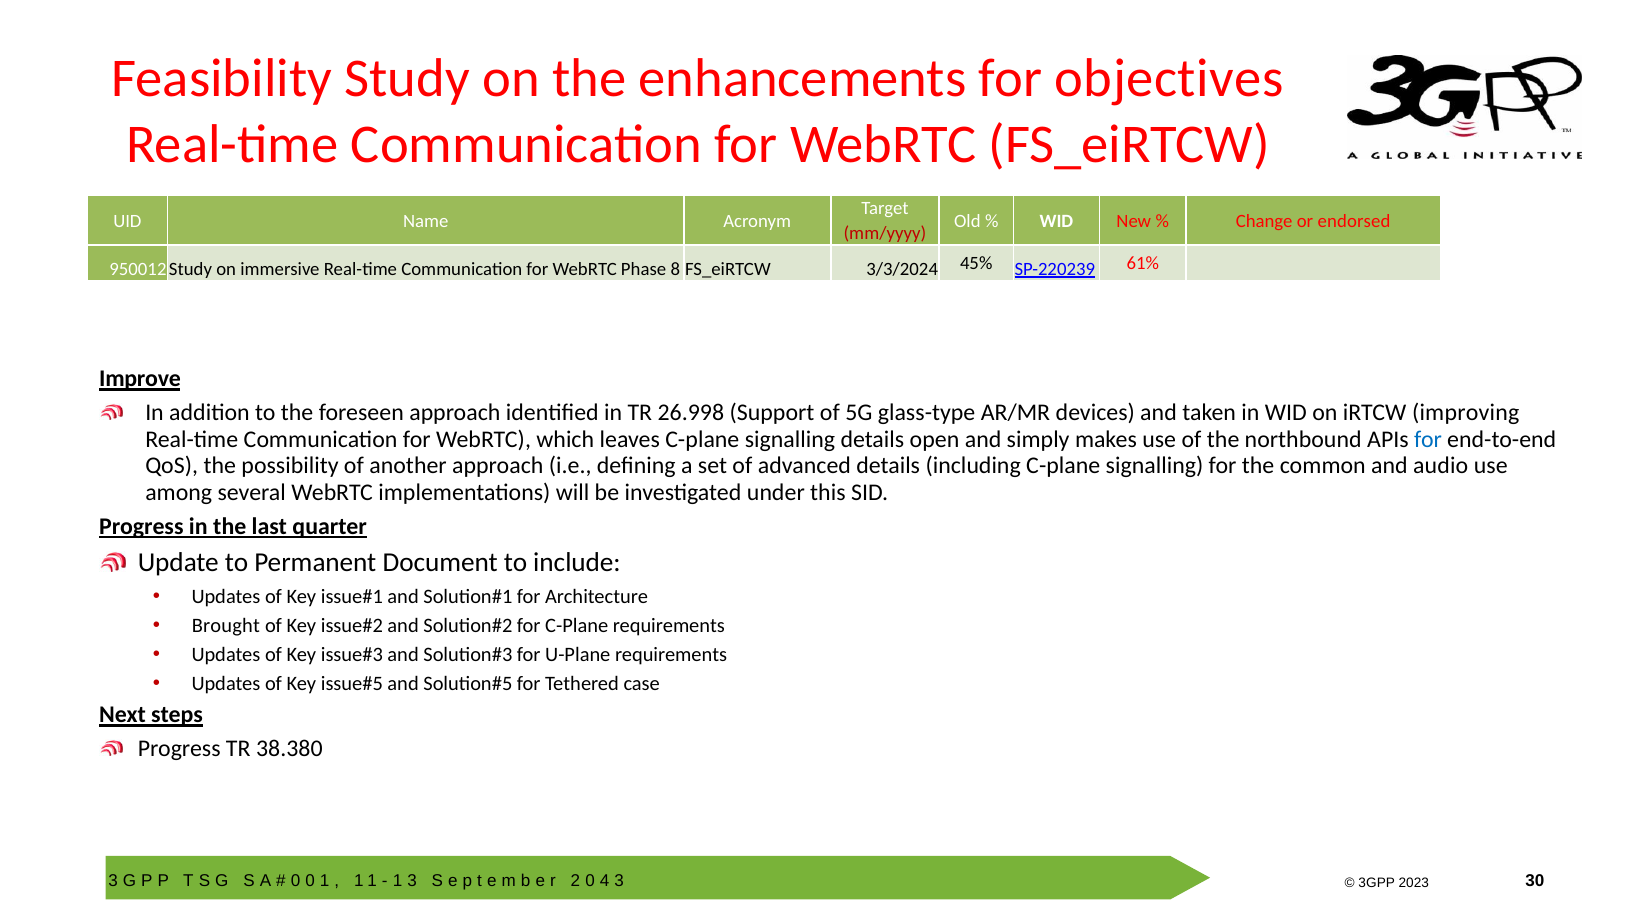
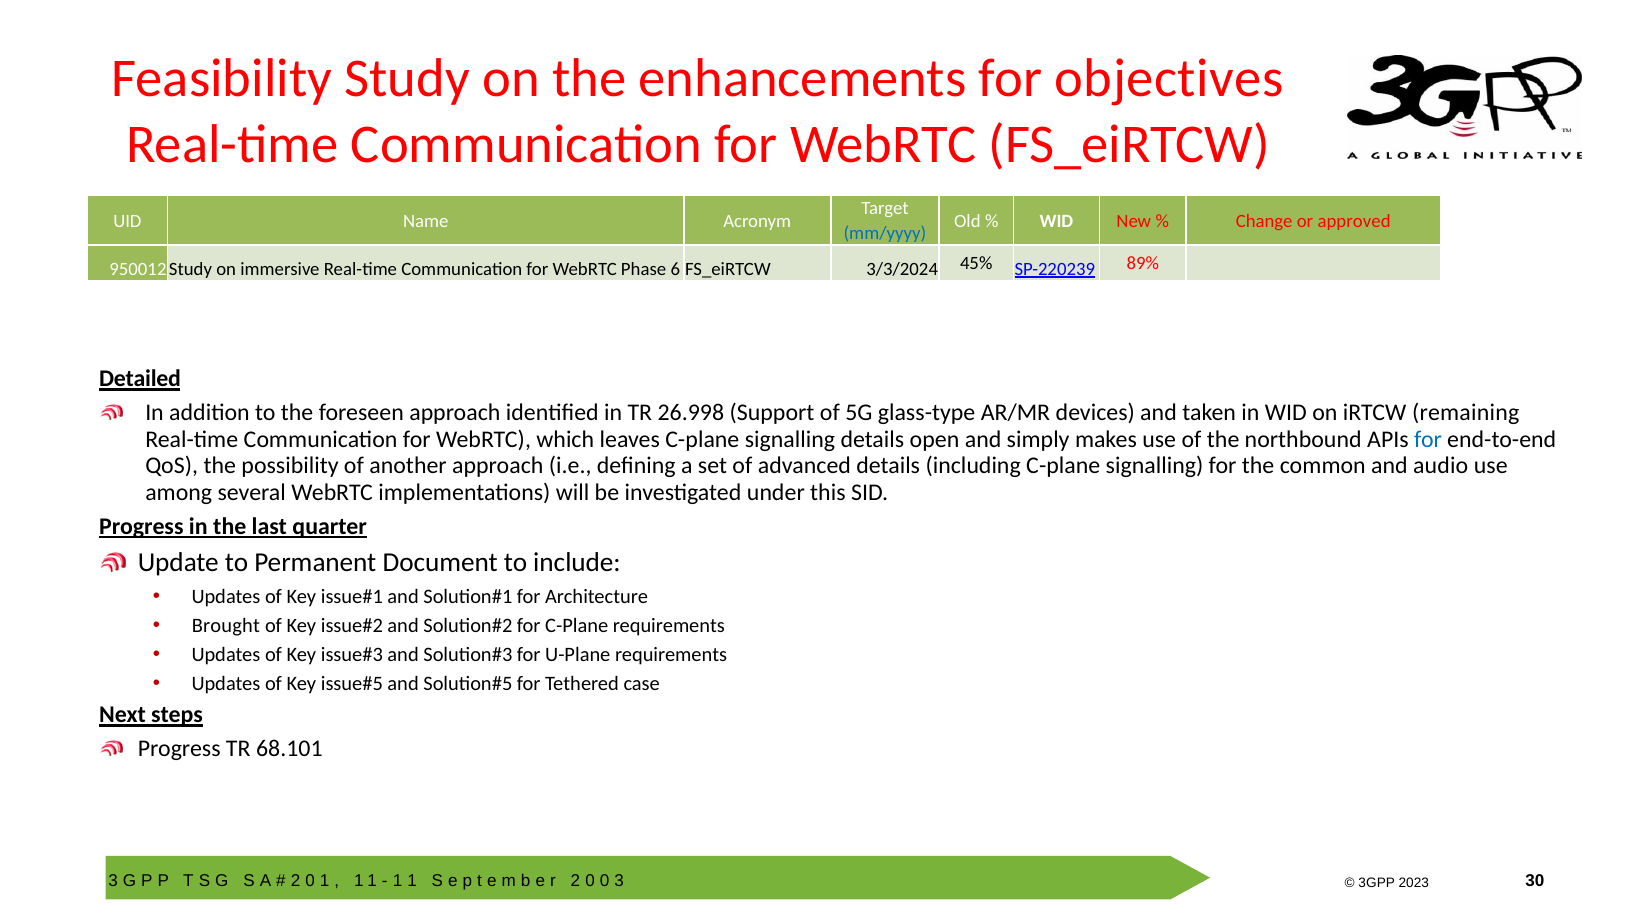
endorsed: endorsed -> approved (1354, 221)
mm/yyyy colour: red -> blue (885, 233)
8: 8 -> 6 (675, 269)
61%: 61% -> 89% (1143, 264)
Improve: Improve -> Detailed (140, 379)
improving: improving -> remaining (1466, 413)
38.380: 38.380 -> 68.101 (289, 749)
0: 0 -> 2 (296, 881)
1 3: 3 -> 1 (412, 881)
4: 4 -> 0 (605, 881)
